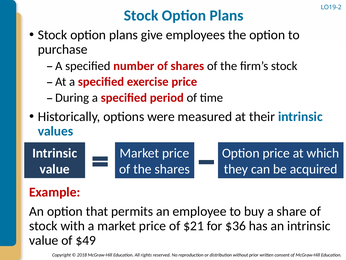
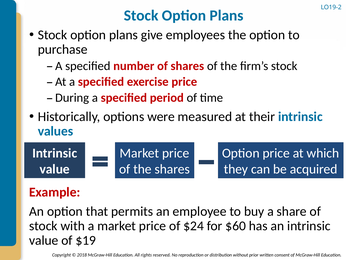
$21: $21 -> $24 (194, 226)
$36: $36 -> $60 (236, 226)
$49: $49 -> $19 (86, 240)
